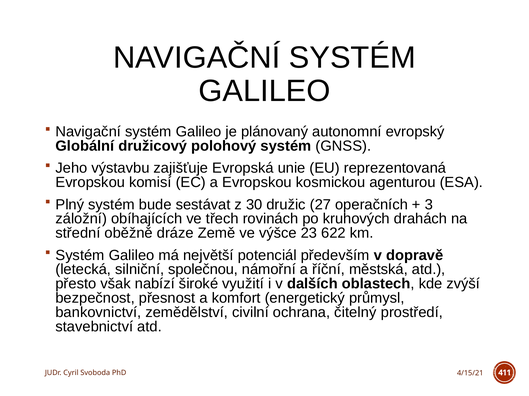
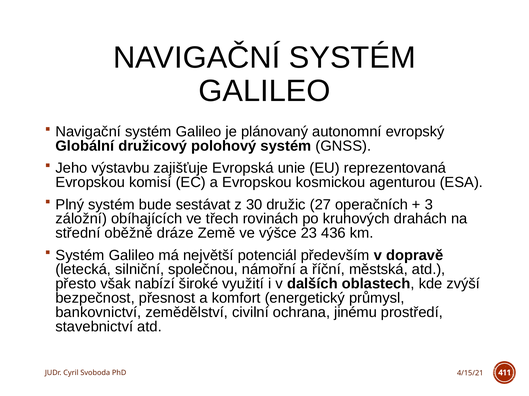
622: 622 -> 436 (333, 234)
čitelný: čitelný -> jinému (356, 313)
